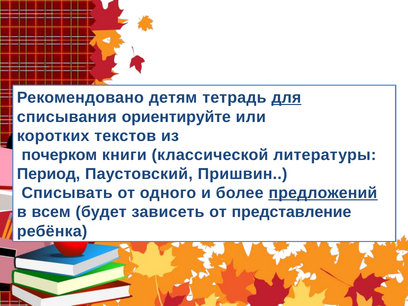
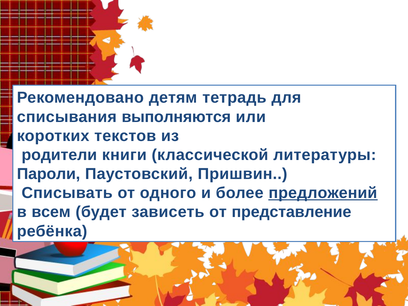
для underline: present -> none (286, 98)
ориентируйте: ориентируйте -> выполняются (176, 117)
почерком: почерком -> родители (59, 155)
Период: Период -> Пароли (49, 174)
